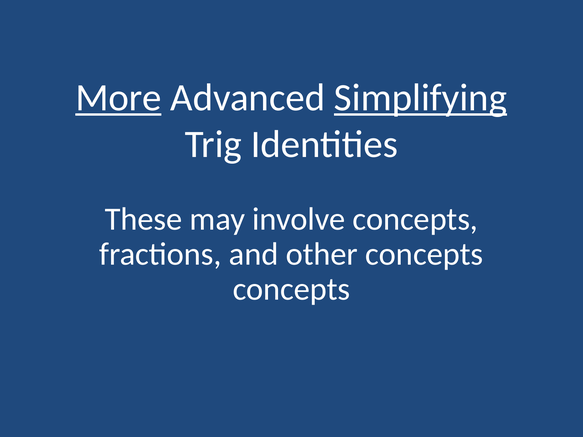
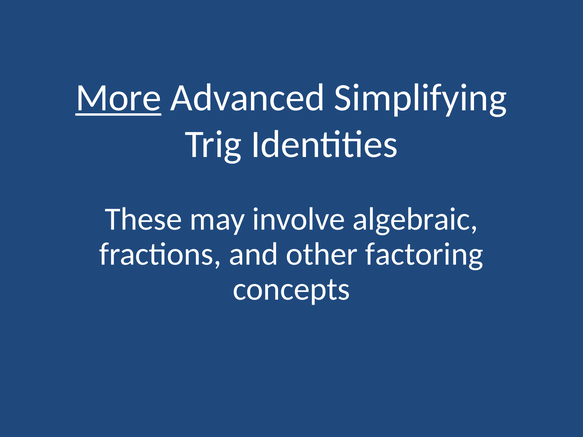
Simplifying underline: present -> none (420, 98)
involve concepts: concepts -> algebraic (415, 219)
other concepts: concepts -> factoring (424, 254)
